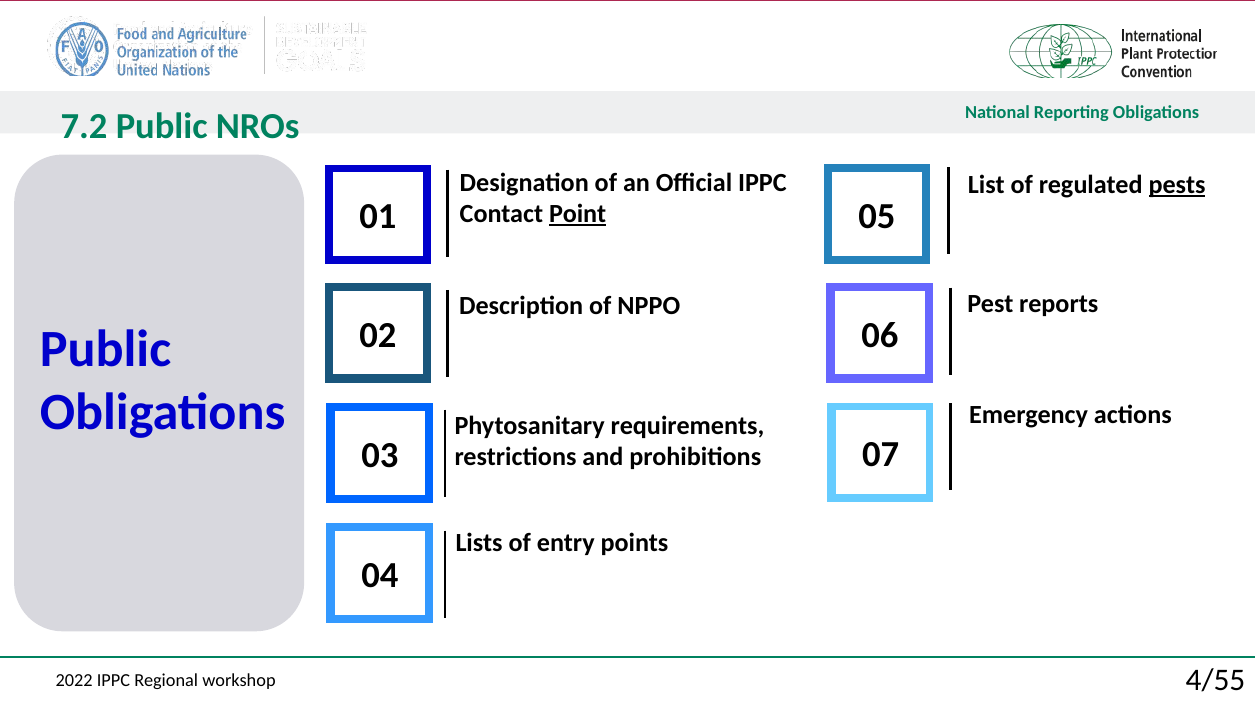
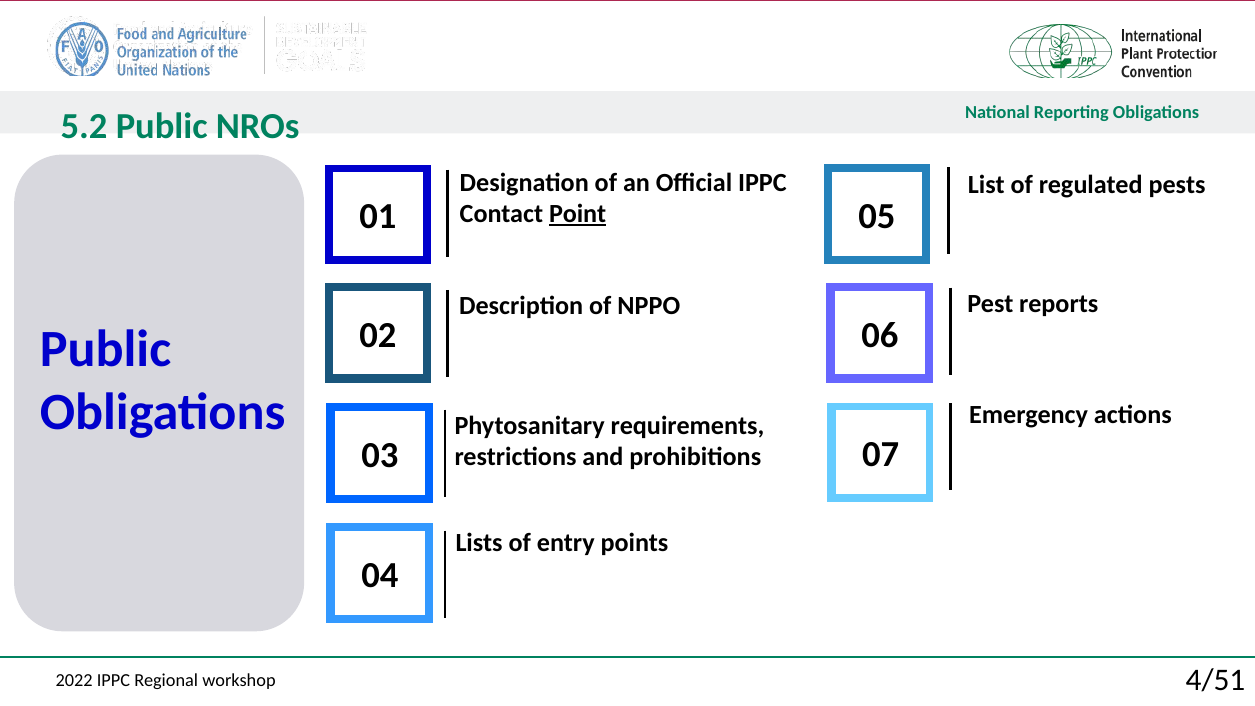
7.2: 7.2 -> 5.2 (84, 126)
pests underline: present -> none (1177, 185)
4/55: 4/55 -> 4/51 (1216, 680)
